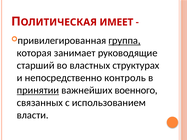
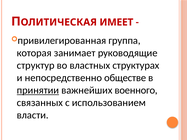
группа underline: present -> none (125, 41)
старший: старший -> структур (36, 66)
контроль: контроль -> обществе (125, 78)
